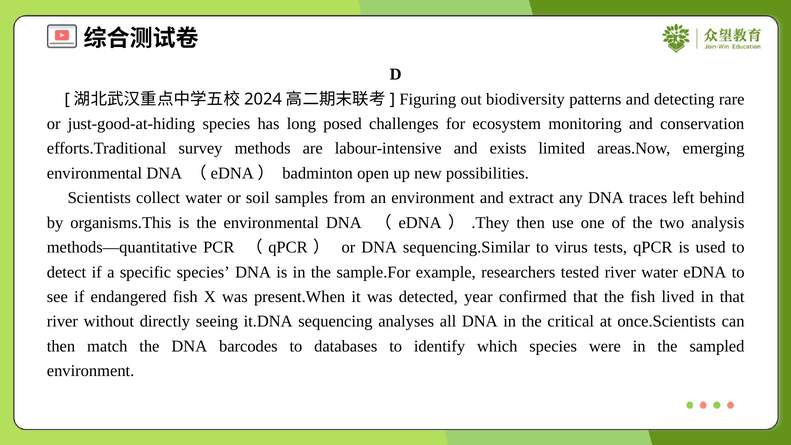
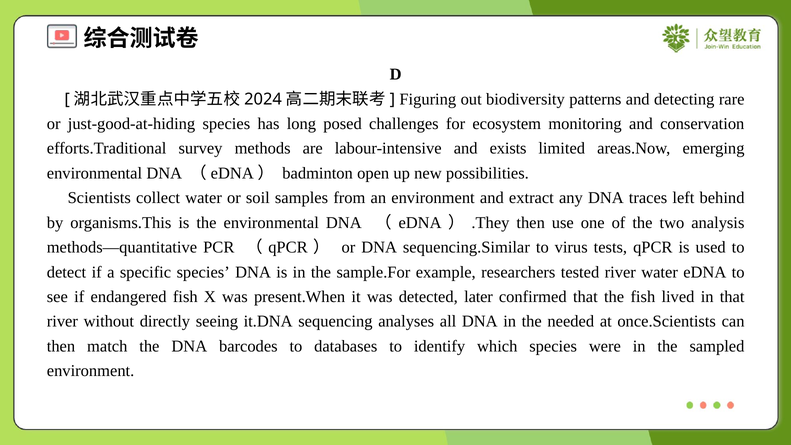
year: year -> later (479, 297)
critical: critical -> needed (571, 321)
